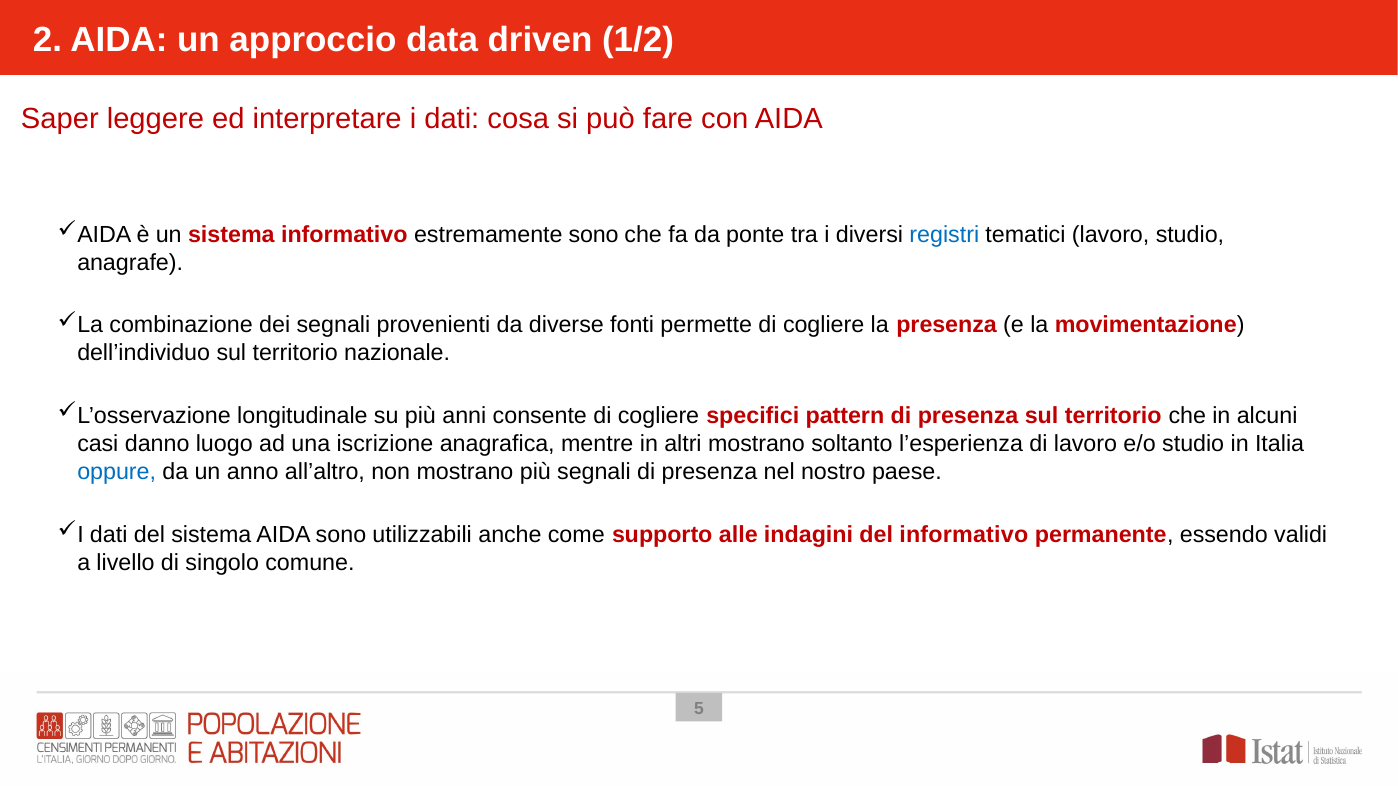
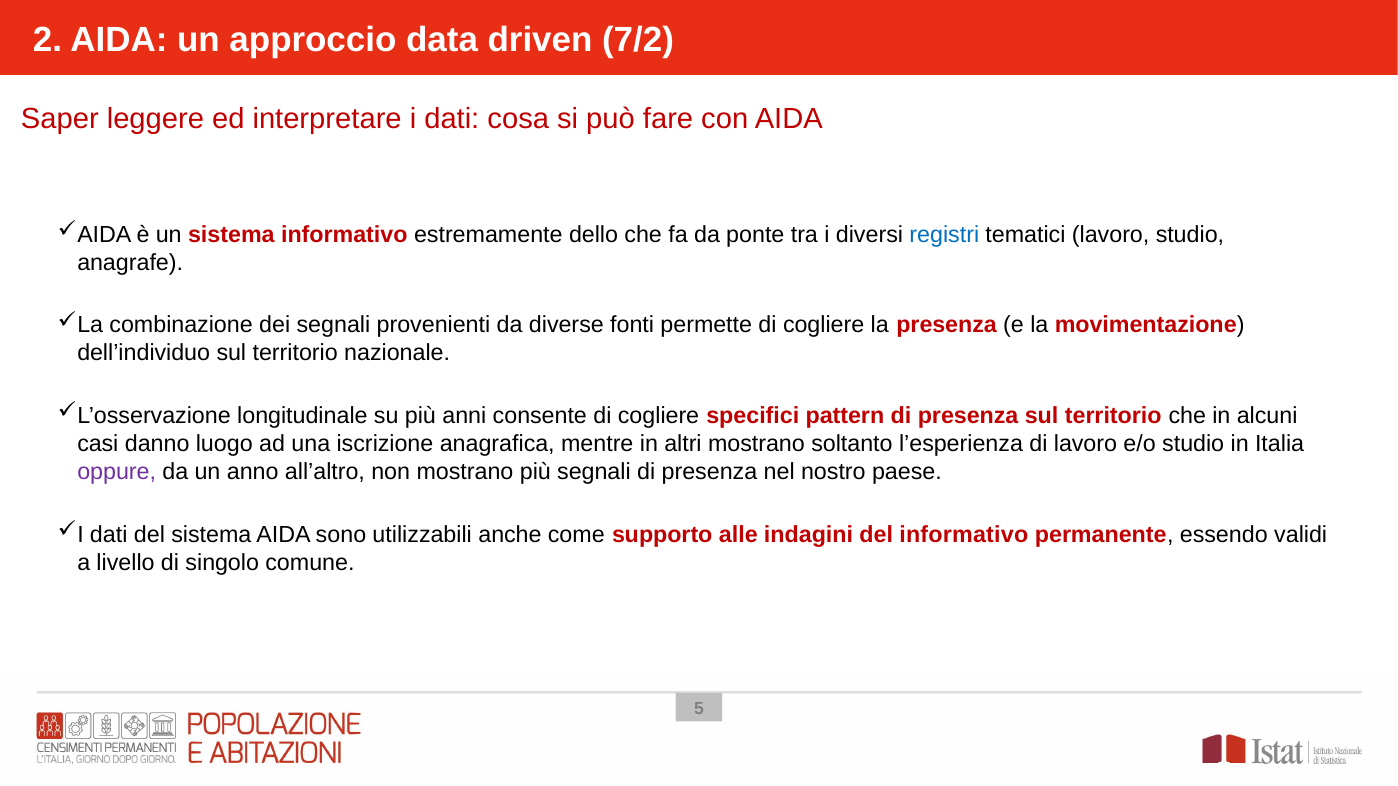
1/2: 1/2 -> 7/2 (638, 40)
estremamente sono: sono -> dello (594, 235)
oppure colour: blue -> purple (117, 472)
